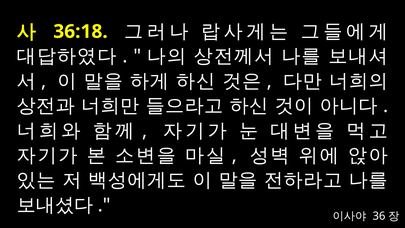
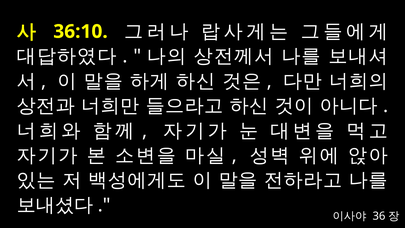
36:18: 36:18 -> 36:10 (81, 32)
